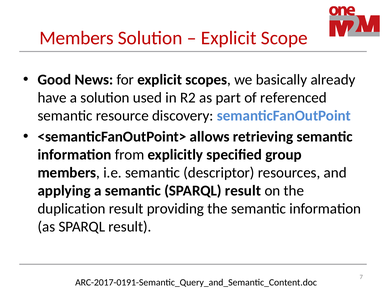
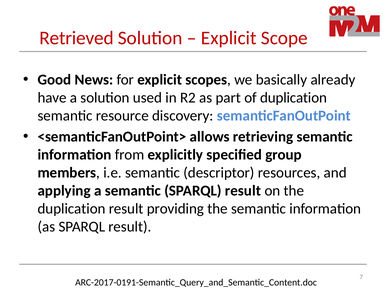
Members: Members -> Retrieved (77, 38)
of referenced: referenced -> duplication (294, 97)
